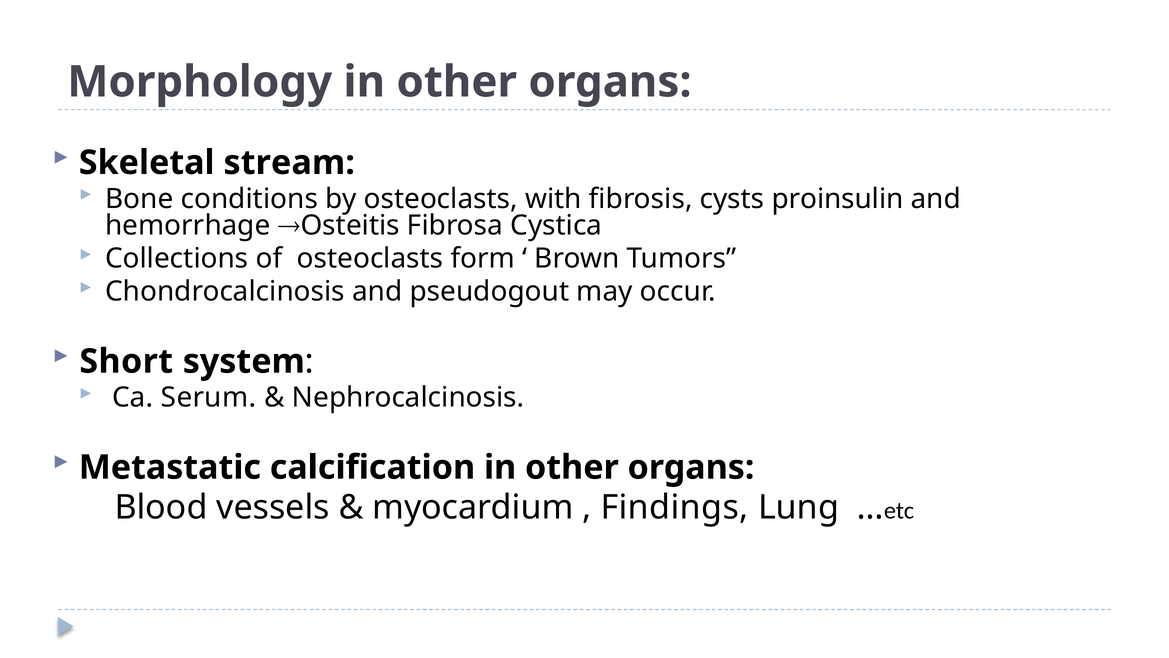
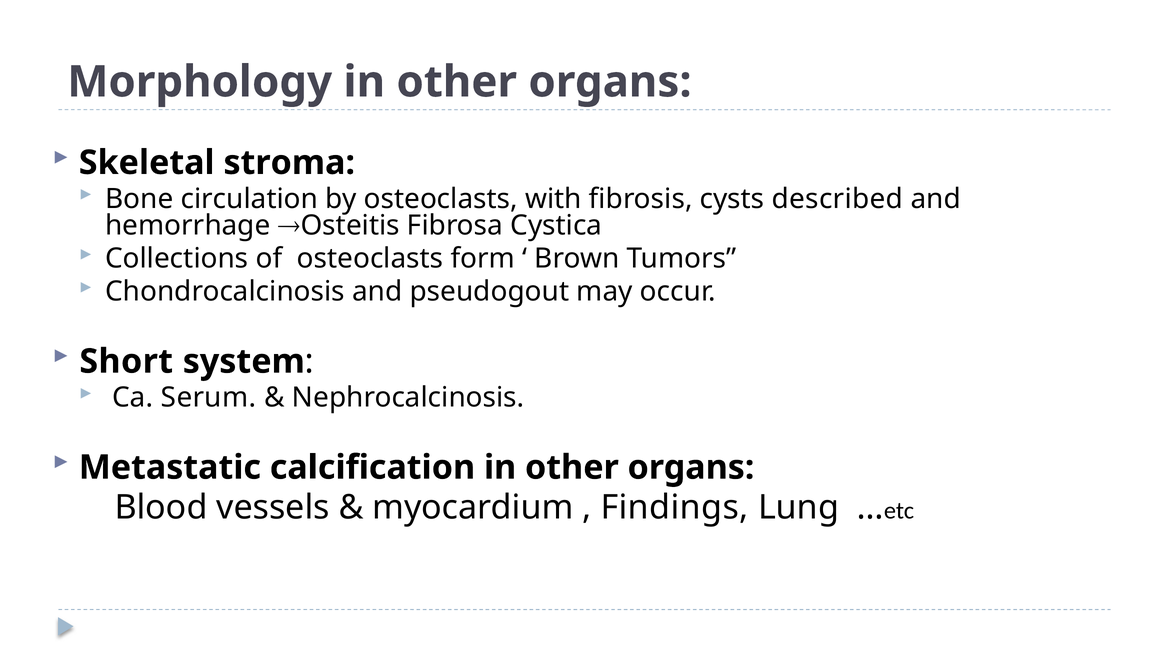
stream: stream -> stroma (289, 163)
conditions: conditions -> circulation (249, 199)
proinsulin: proinsulin -> described (837, 199)
